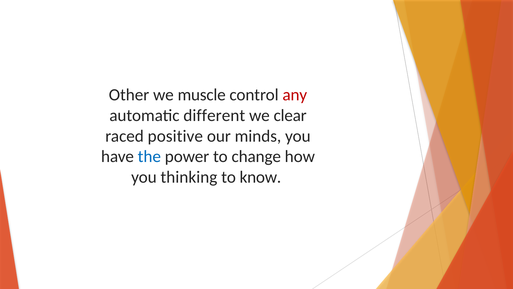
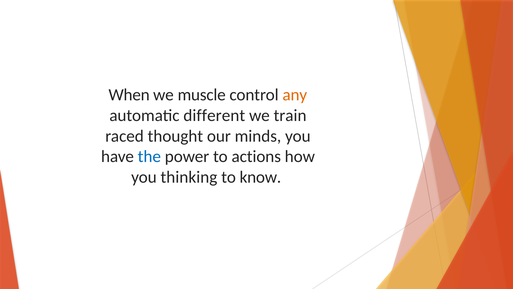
Other: Other -> When (129, 95)
any colour: red -> orange (295, 95)
clear: clear -> train (290, 115)
positive: positive -> thought (175, 136)
change: change -> actions (256, 156)
